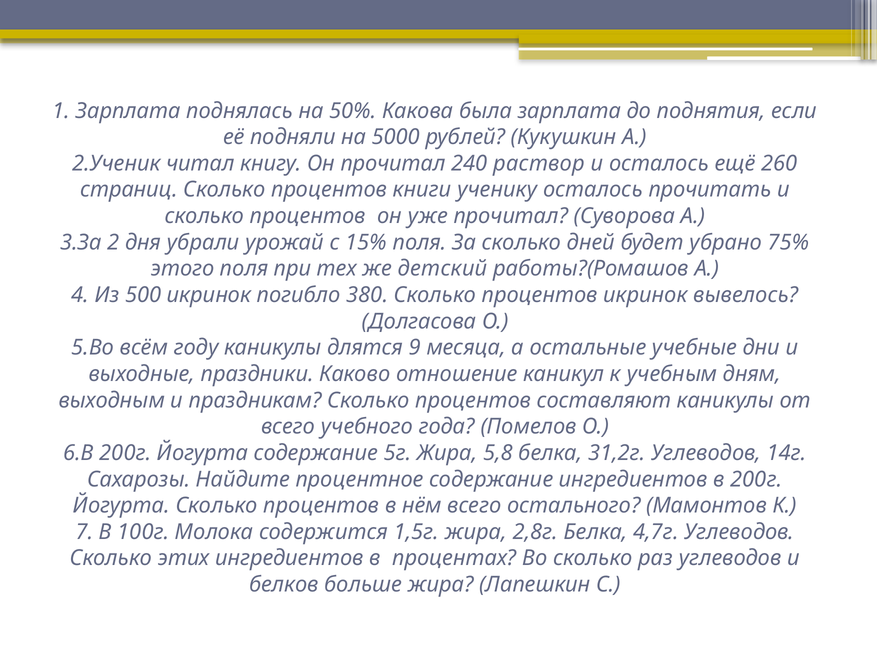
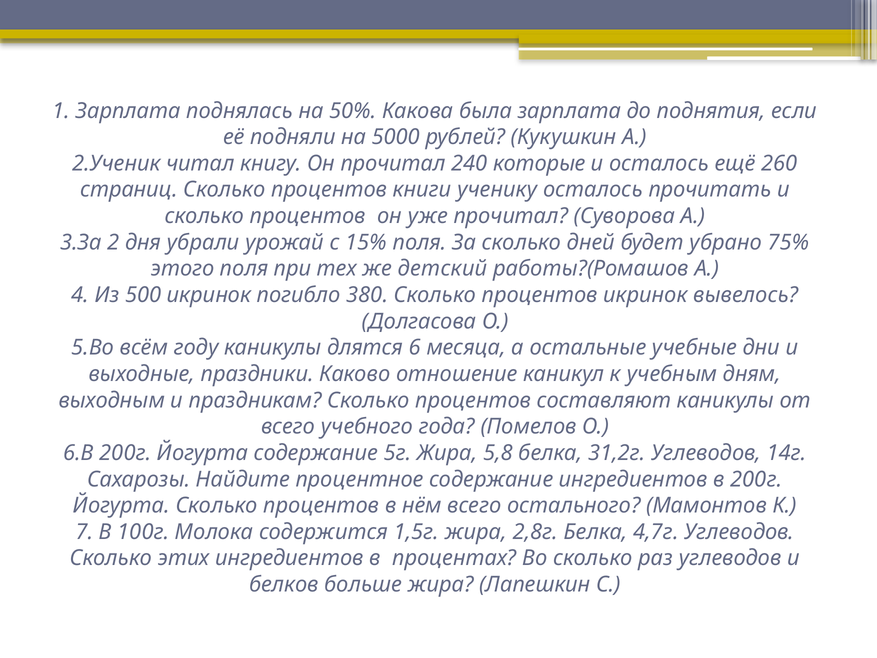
раствор: раствор -> которые (539, 163)
9: 9 -> 6 (415, 348)
